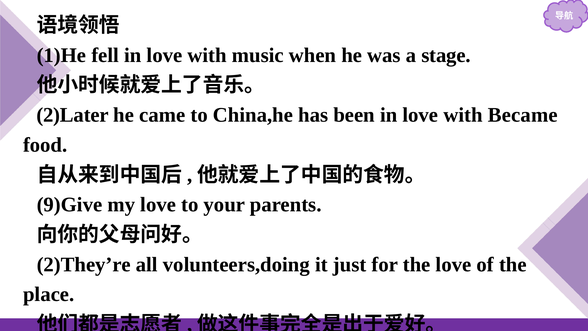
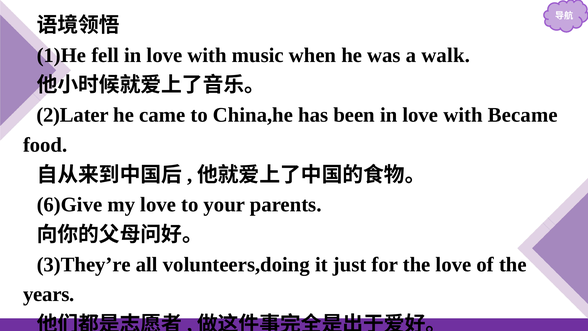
stage: stage -> walk (446, 55)
9)Give: 9)Give -> 6)Give (69, 205)
2)They’re: 2)They’re -> 3)They’re (84, 264)
place: place -> years (49, 294)
